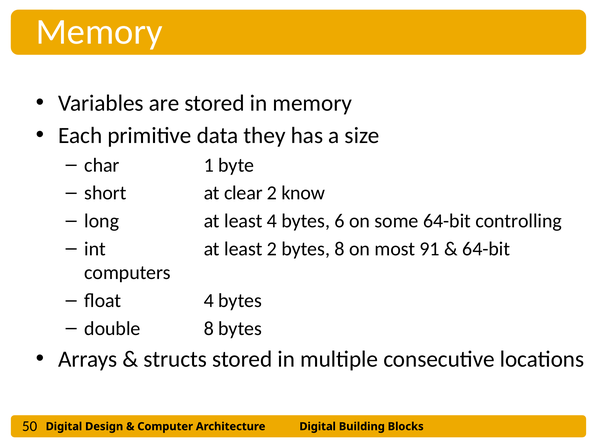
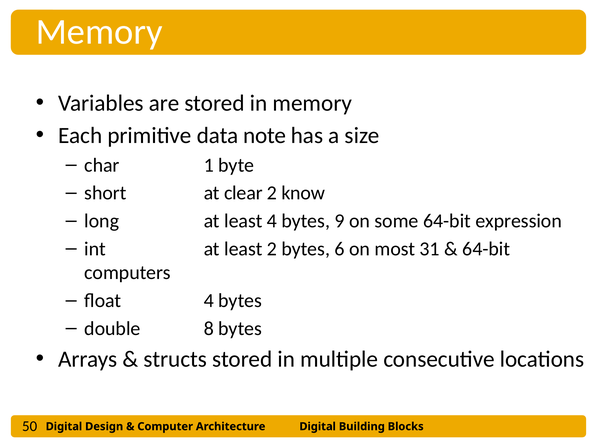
they: they -> note (265, 135)
6: 6 -> 9 (339, 221)
controlling: controlling -> expression (519, 221)
bytes 8: 8 -> 6 (339, 249)
91: 91 -> 31 (430, 249)
